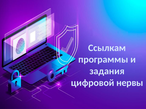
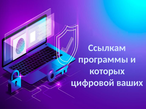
задания: задания -> которых (107, 71)
нервы: нервы -> ваших (130, 83)
